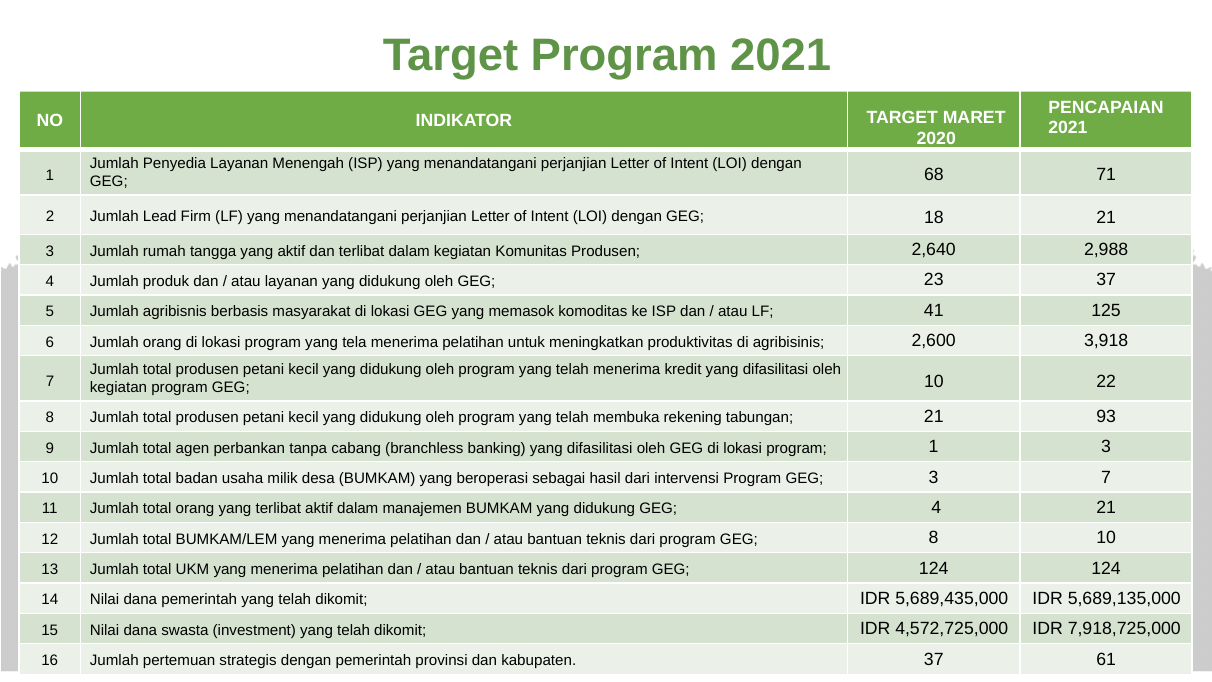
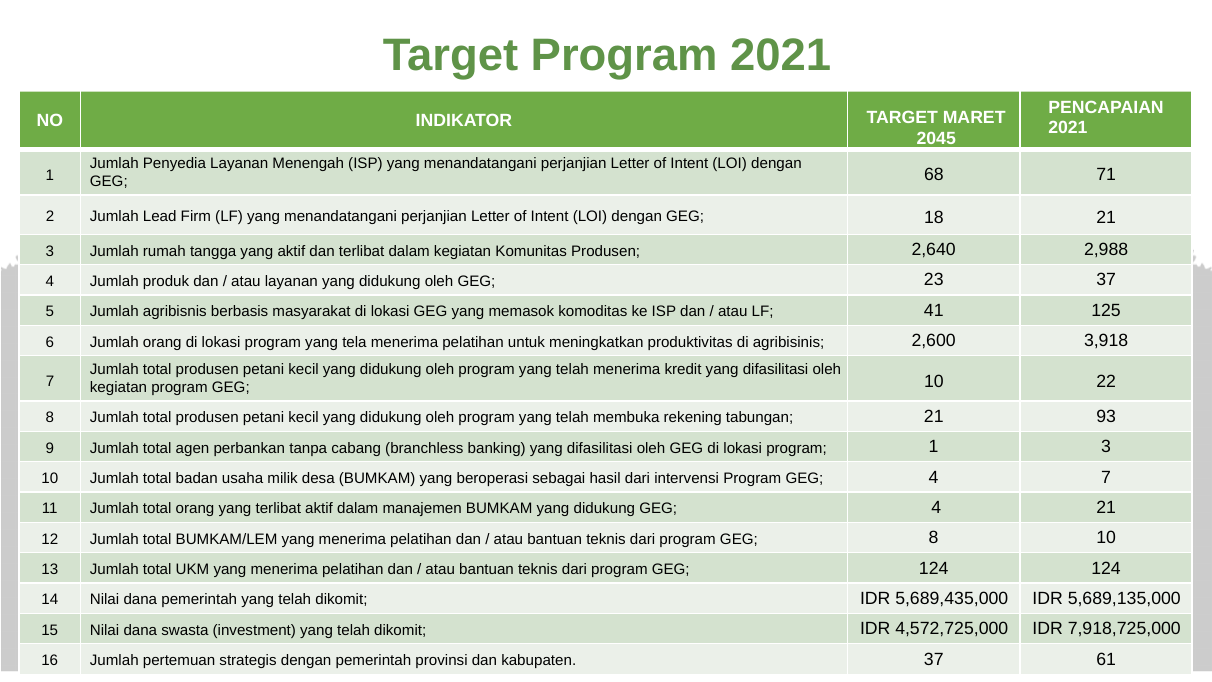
2020: 2020 -> 2045 (936, 139)
Program GEG 3: 3 -> 4 (934, 477)
